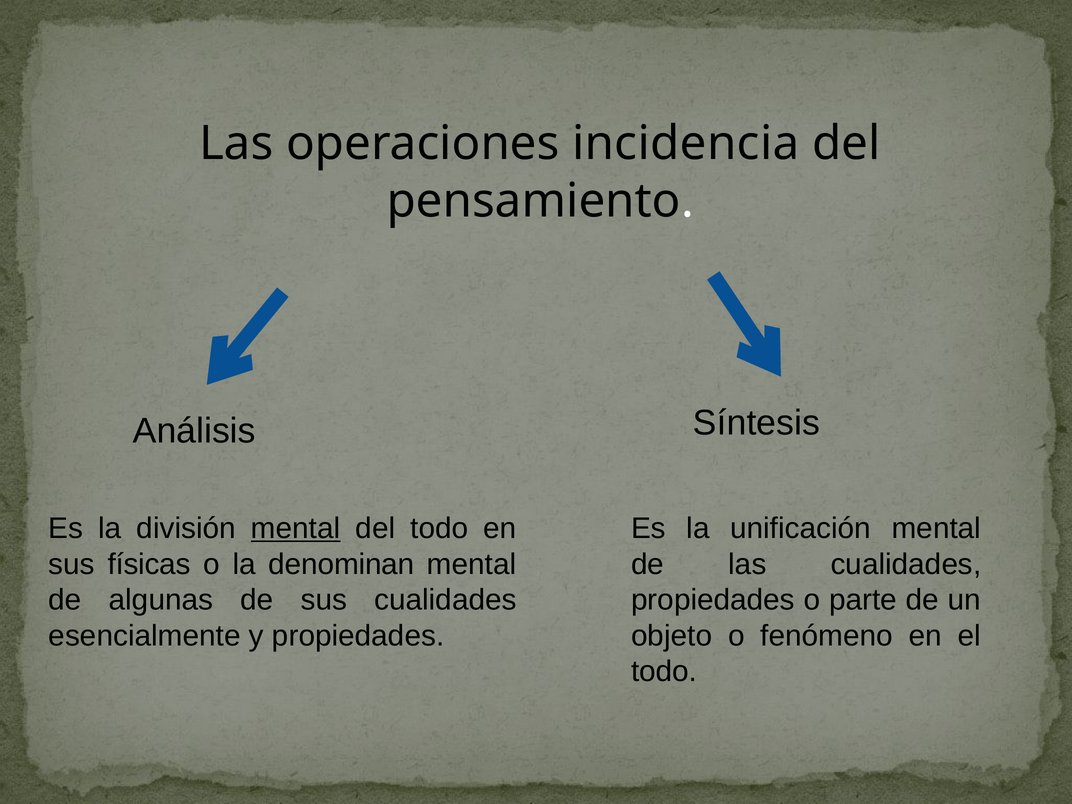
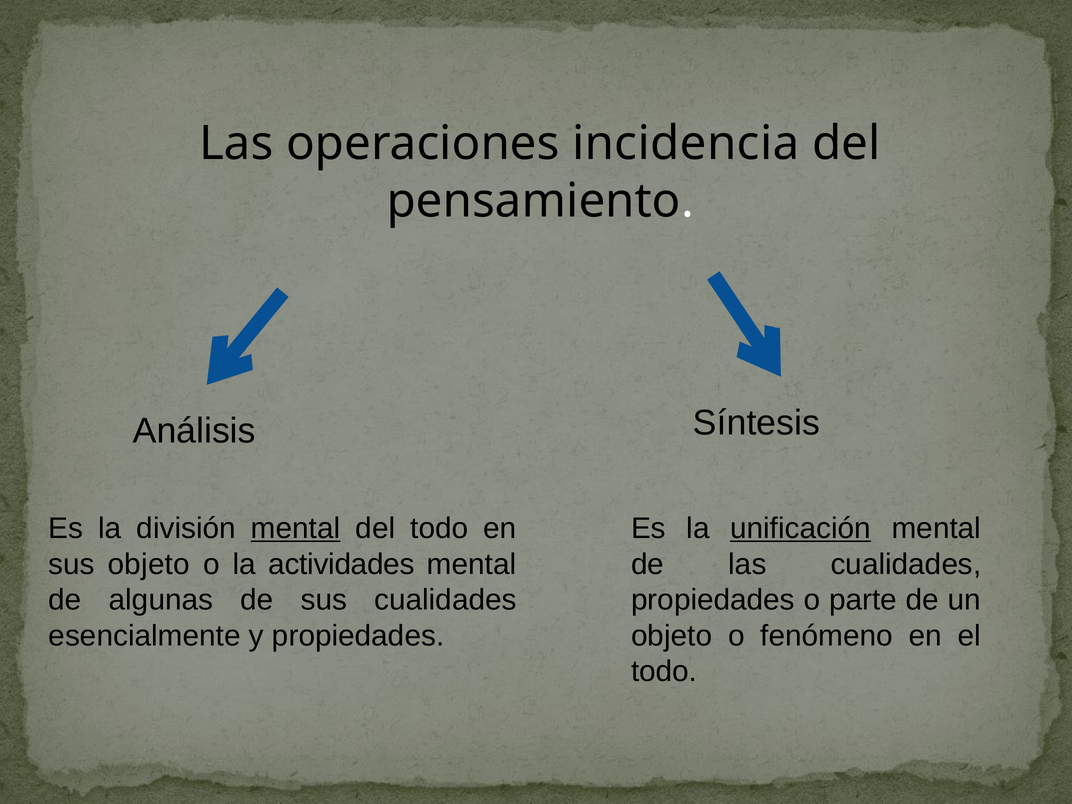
unificación underline: none -> present (801, 528)
sus físicas: físicas -> objeto (149, 564)
denominan: denominan -> actividades (342, 564)
